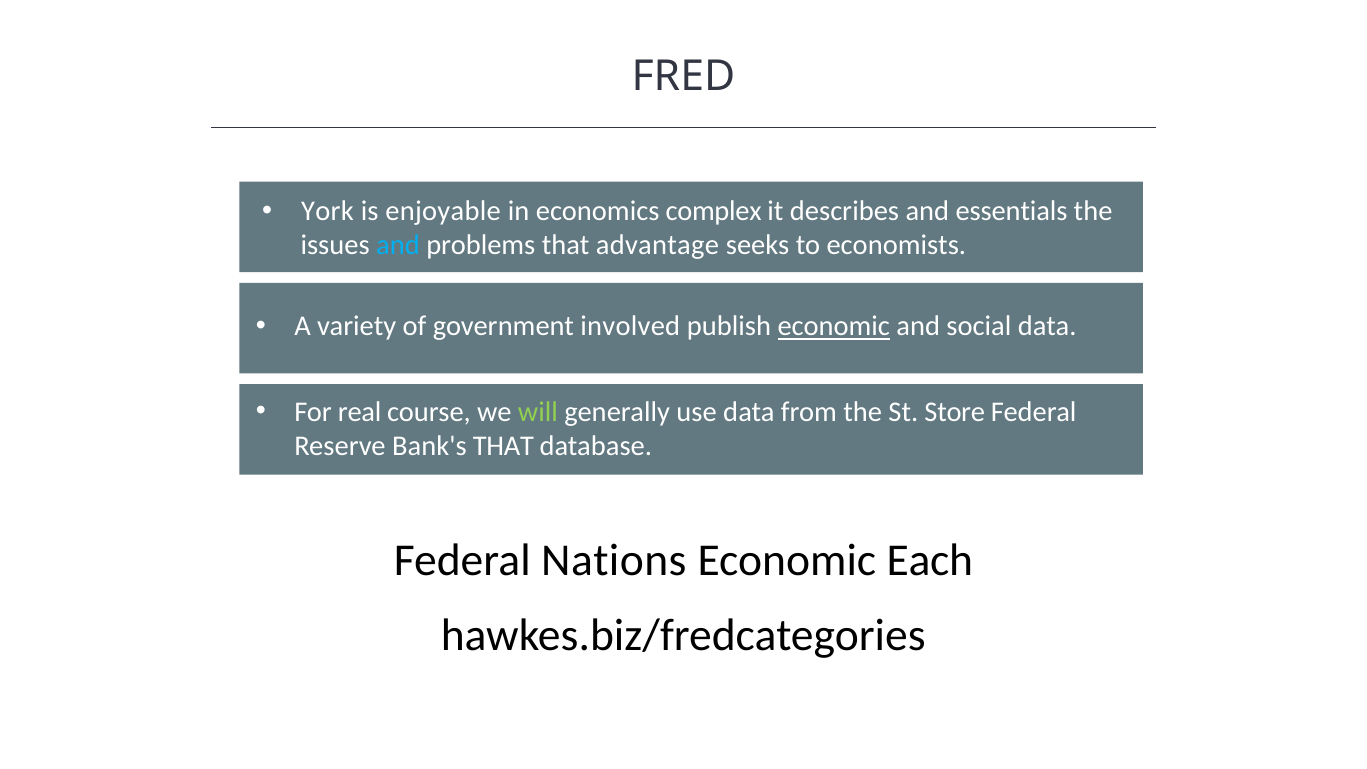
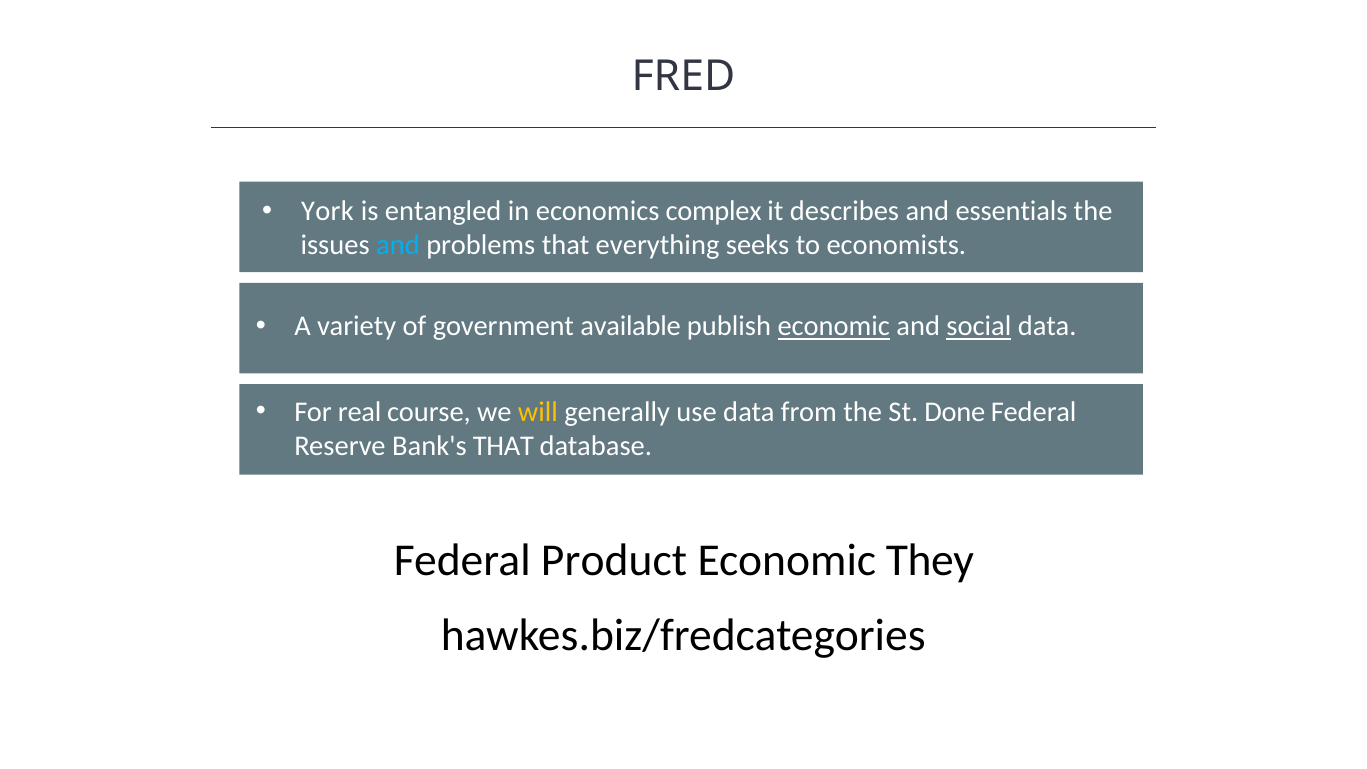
enjoyable: enjoyable -> entangled (443, 211)
advantage: advantage -> everything (658, 245)
involved: involved -> available (631, 326)
social underline: none -> present (979, 326)
will colour: light green -> yellow (538, 412)
Store: Store -> Done (955, 412)
Nations: Nations -> Product (614, 560)
Each: Each -> They (930, 560)
